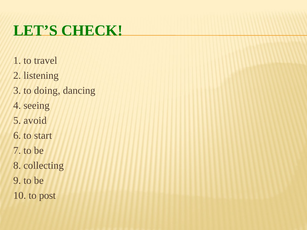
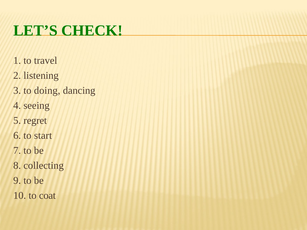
avoid: avoid -> regret (35, 121)
post: post -> coat (47, 196)
